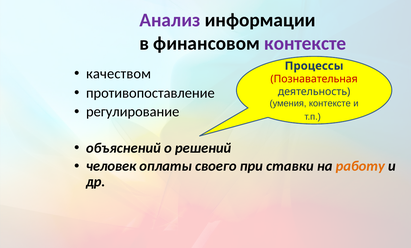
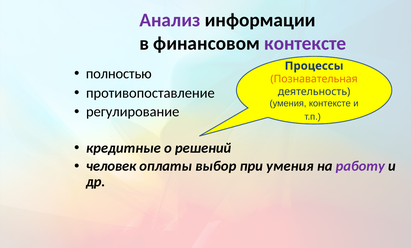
качеством: качеством -> полностью (119, 74)
Познавательная colour: red -> orange (314, 79)
объяснений: объяснений -> кредитные (123, 148)
своего: своего -> выбор (216, 166)
при ставки: ставки -> умения (290, 166)
работу colour: orange -> purple (360, 166)
